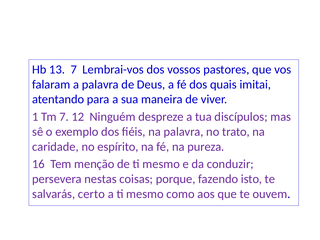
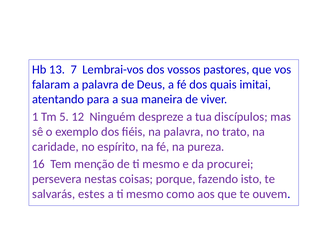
Tm 7: 7 -> 5 (64, 117)
conduzir: conduzir -> procurei (230, 164)
certo: certo -> estes (91, 194)
